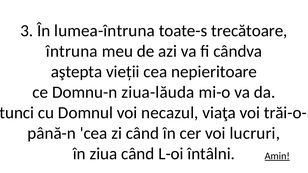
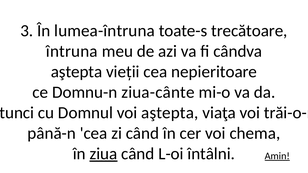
ziua-lăuda: ziua-lăuda -> ziua-cânte (158, 92)
voi necazul: necazul -> aştepta (170, 113)
lucruri: lucruri -> chema (255, 133)
ziua underline: none -> present (103, 154)
